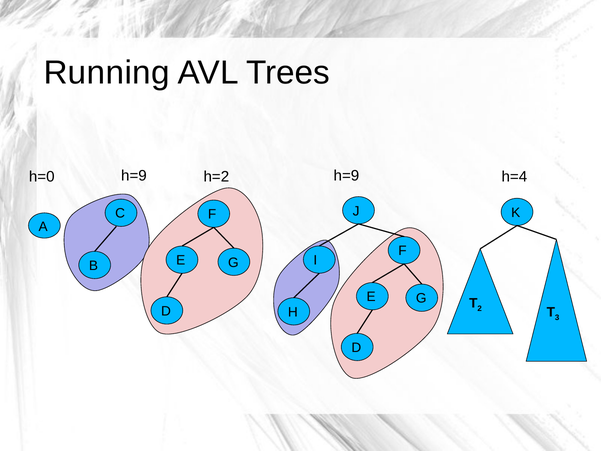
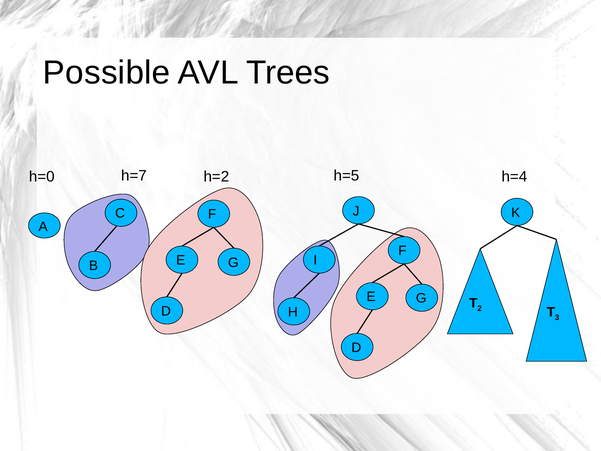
Running: Running -> Possible (107, 73)
h=9: h=9 -> h=5 (346, 176)
h=0 h=9: h=9 -> h=7 (134, 176)
